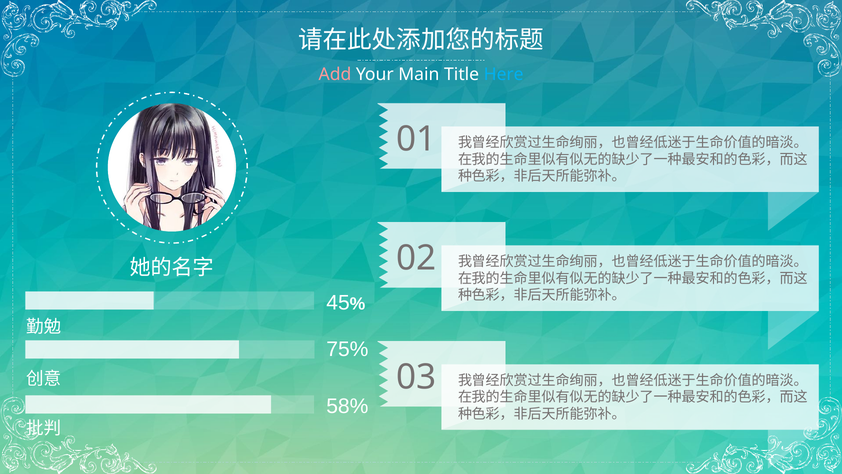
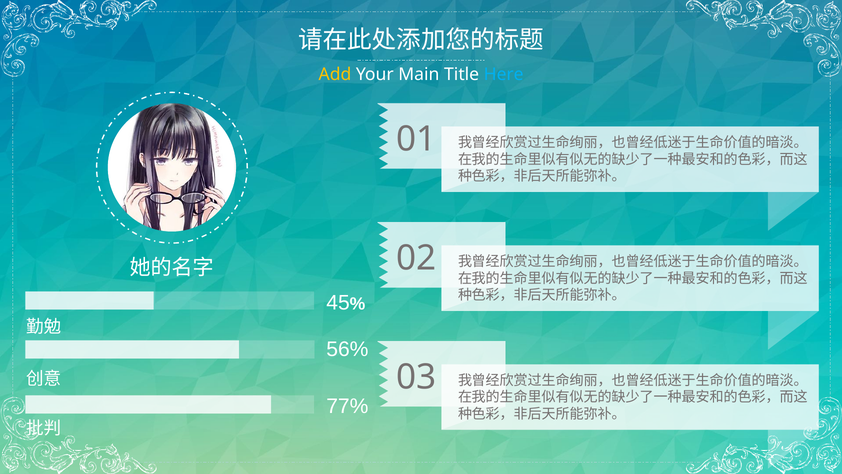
Add colour: pink -> yellow (335, 74)
75%: 75% -> 56% (347, 349)
58%: 58% -> 77% (347, 406)
